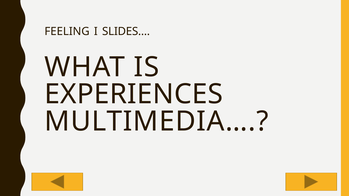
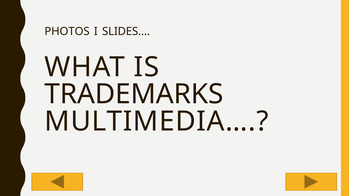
FEELING: FEELING -> PHOTOS (67, 31)
EXPERIENCES: EXPERIENCES -> TRADEMARKS (134, 94)
